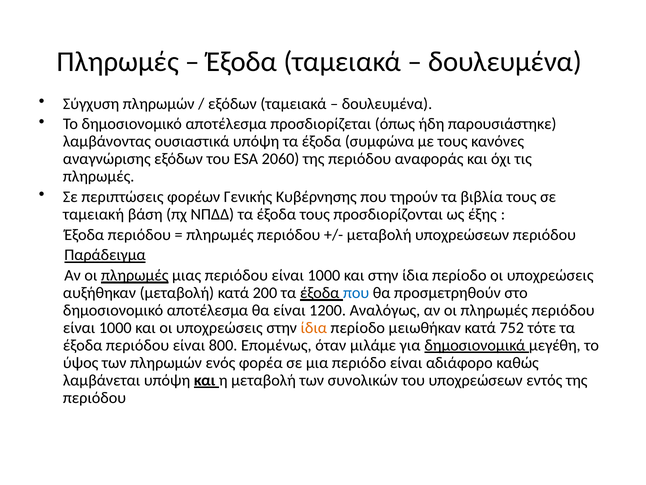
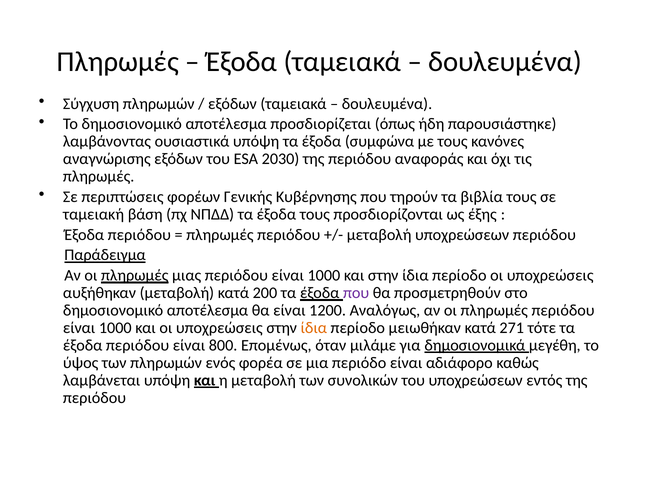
2060: 2060 -> 2030 (281, 159)
που colour: blue -> purple (356, 293)
752: 752 -> 271 (512, 328)
